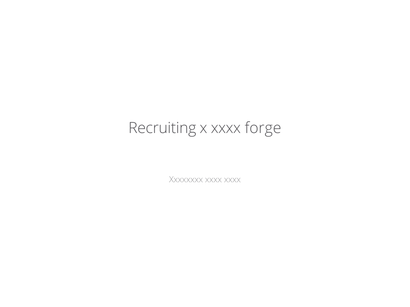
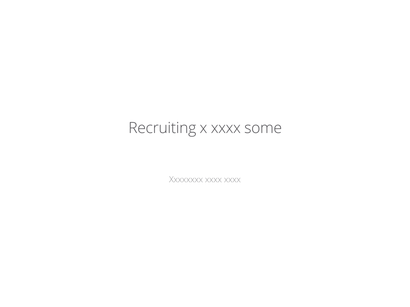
forge: forge -> some (263, 128)
